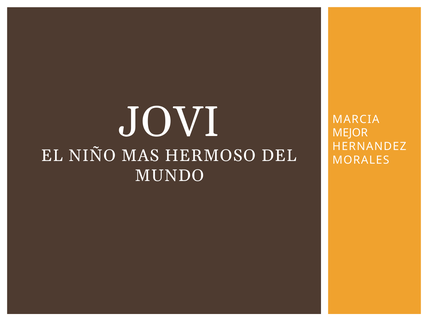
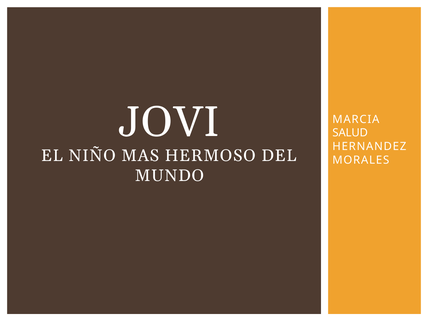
MEJOR: MEJOR -> SALUD (350, 133)
